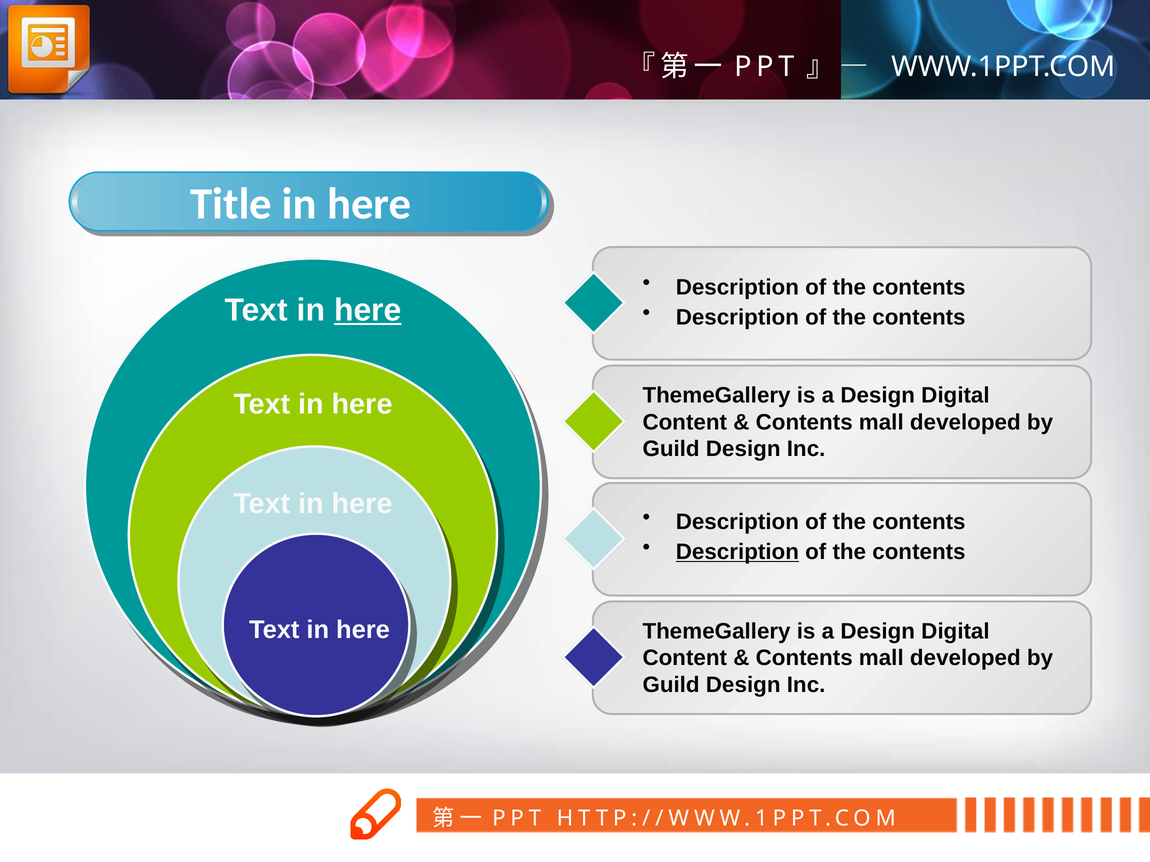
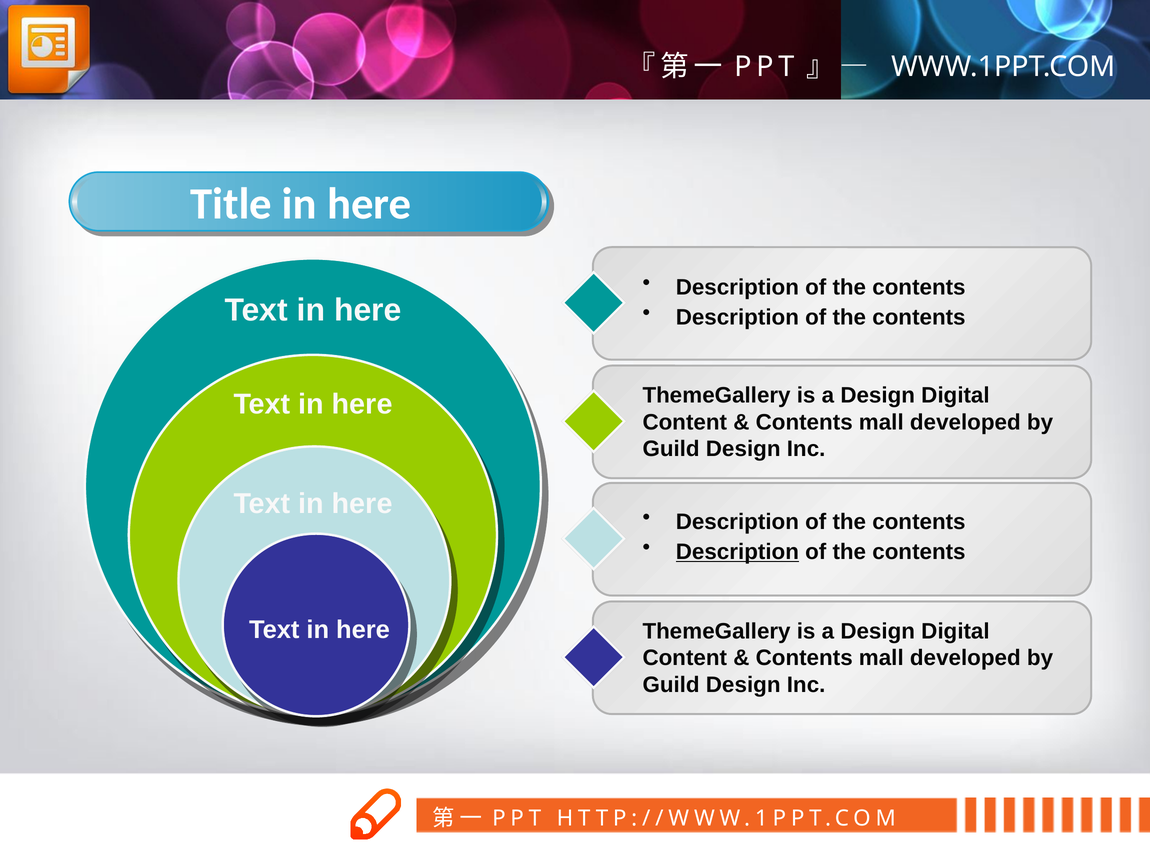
here underline: present -> none (368, 310)
